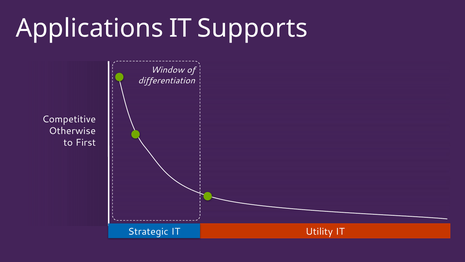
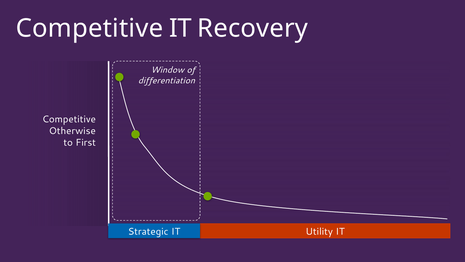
Applications: Applications -> Competitive (89, 28)
Supports: Supports -> Recovery (253, 28)
